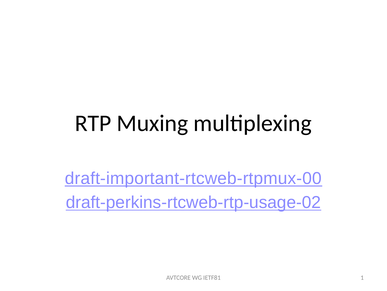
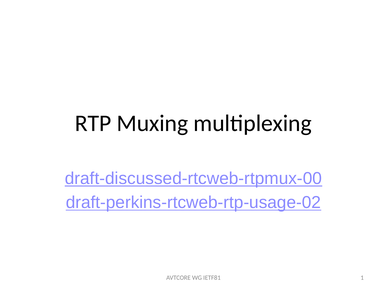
draft-important-rtcweb-rtpmux-00: draft-important-rtcweb-rtpmux-00 -> draft-discussed-rtcweb-rtpmux-00 (193, 178)
